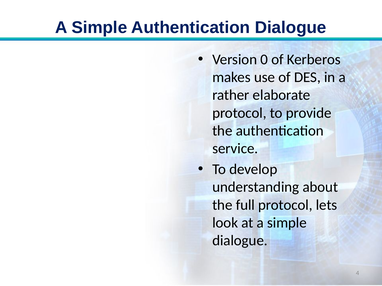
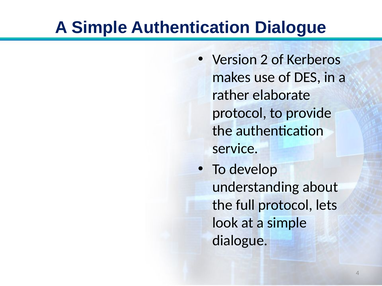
0: 0 -> 2 (264, 60)
